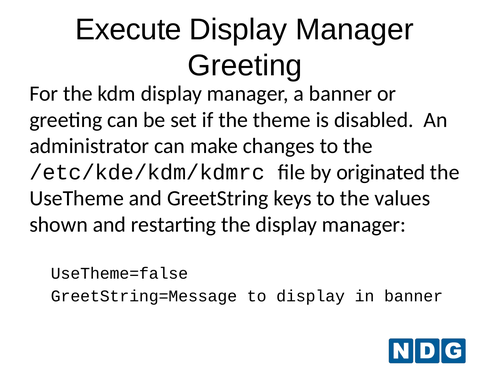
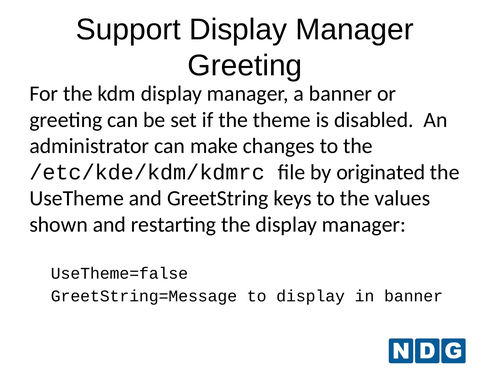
Execute: Execute -> Support (128, 29)
